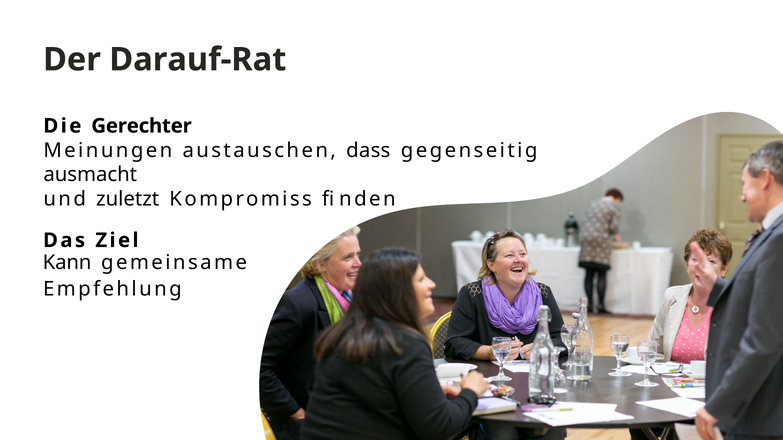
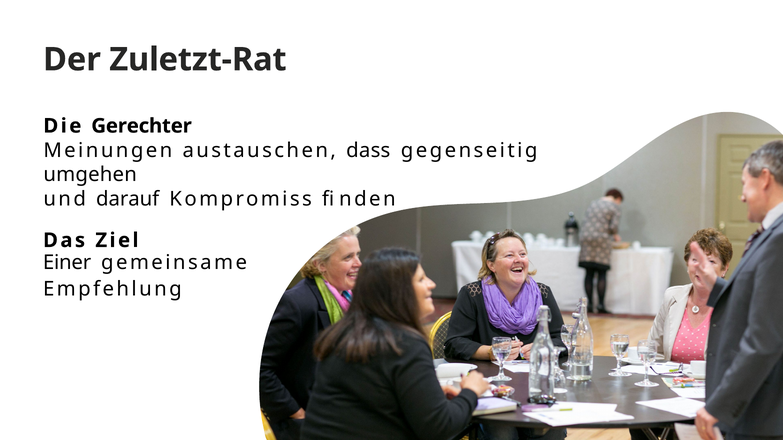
Darauf-Rat: Darauf-Rat -> Zuletzt-Rat (198, 60)
ausmacht: ausmacht -> umgehen (90, 175)
zuletzt: zuletzt -> darauf (128, 199)
Kann: Kann -> Einer (67, 263)
